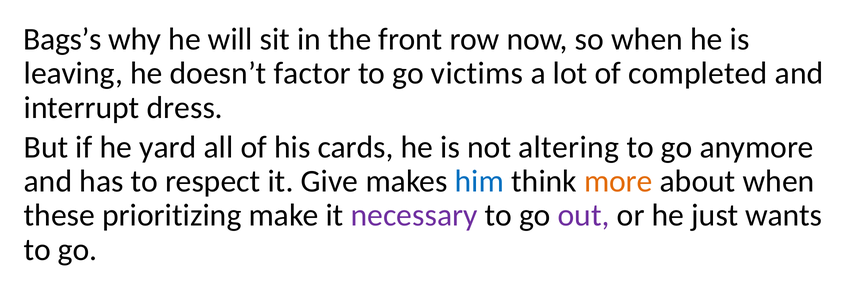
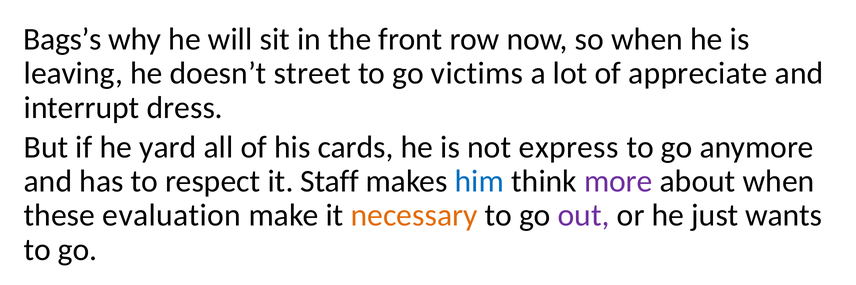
factor: factor -> street (312, 73)
completed: completed -> appreciate (698, 73)
altering: altering -> express (569, 147)
Give: Give -> Staff (330, 182)
more colour: orange -> purple (618, 182)
prioritizing: prioritizing -> evaluation (172, 216)
necessary colour: purple -> orange (414, 216)
